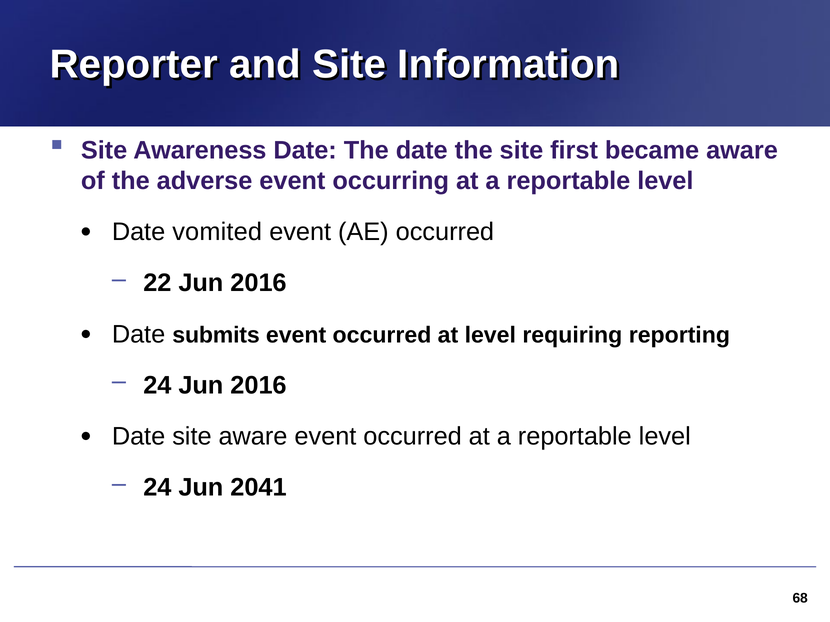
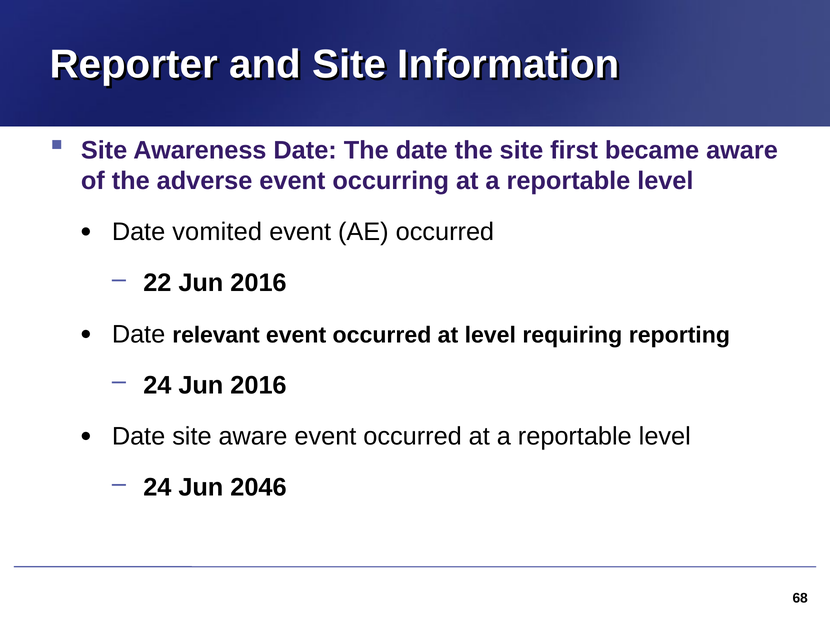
submits: submits -> relevant (216, 335)
2041: 2041 -> 2046 (258, 488)
